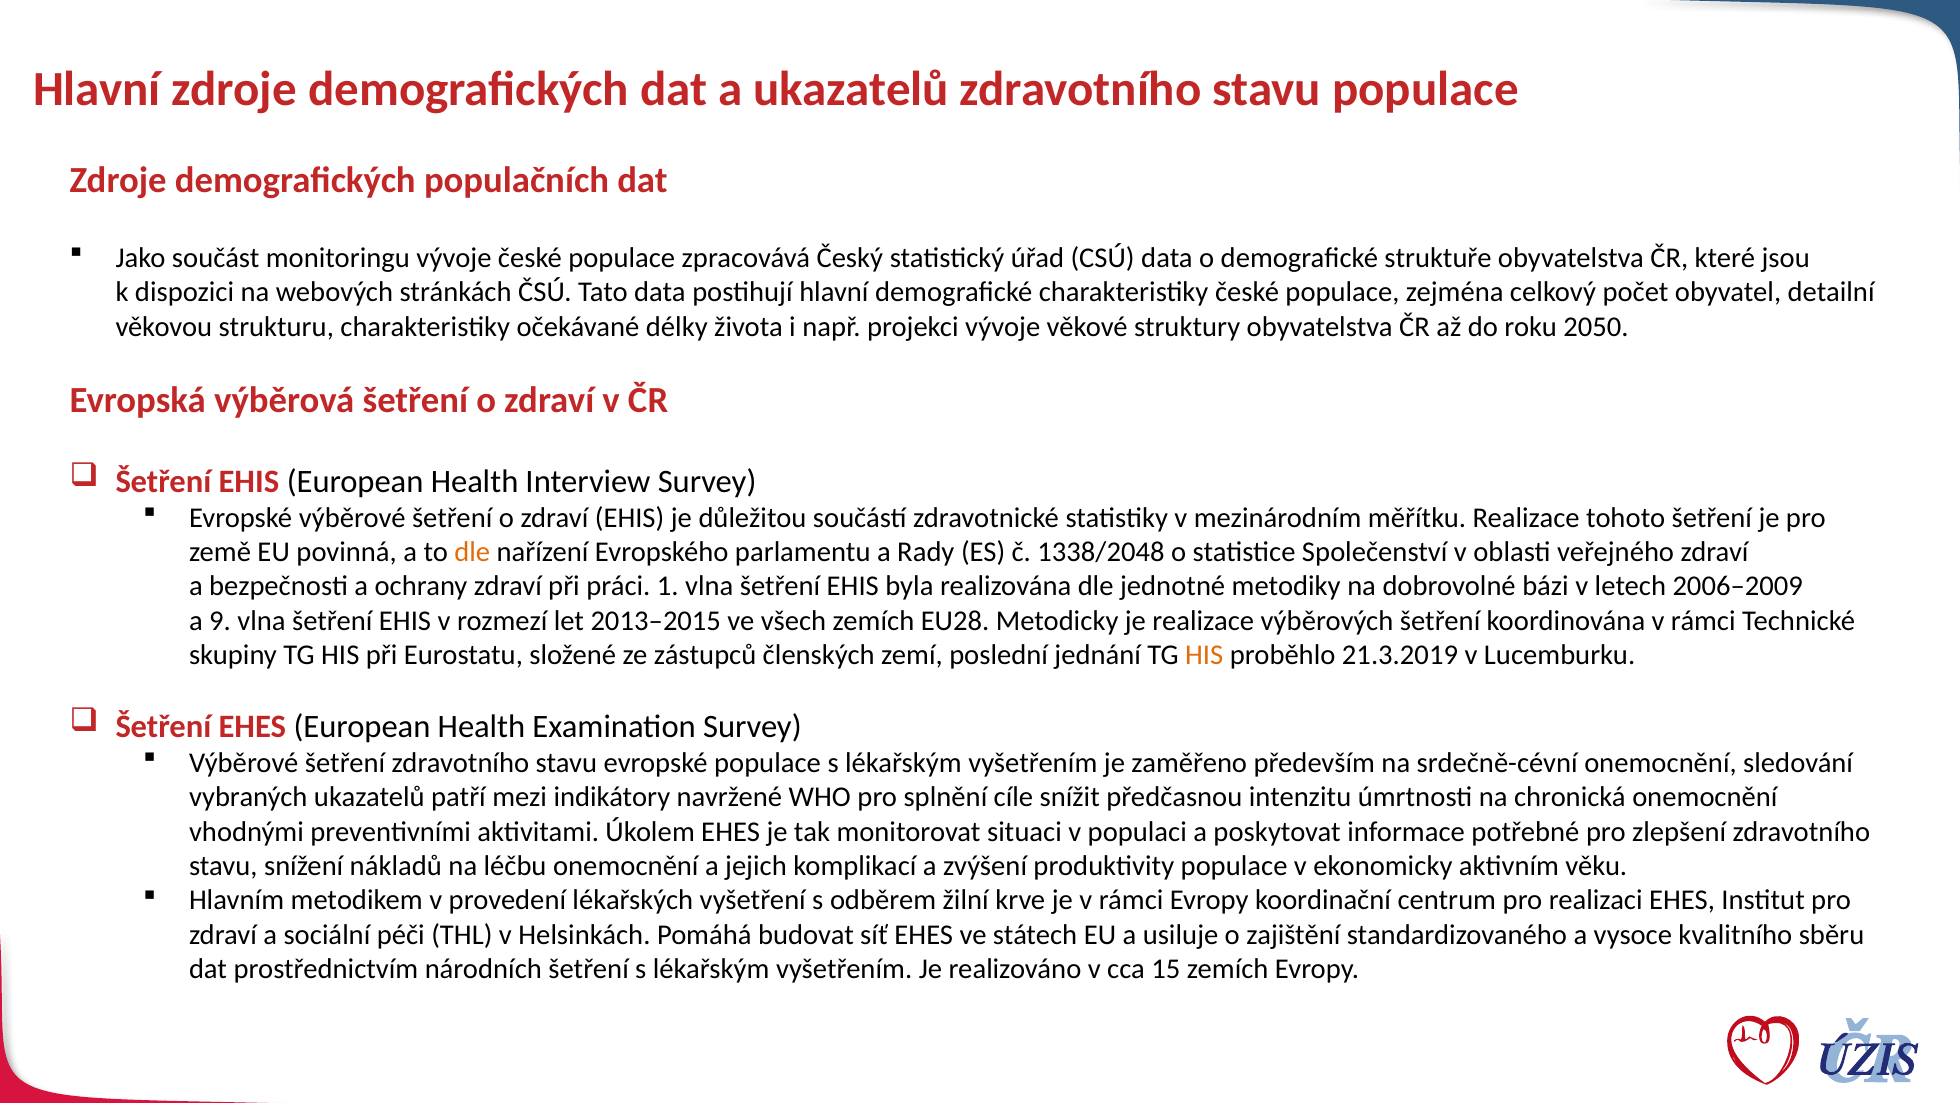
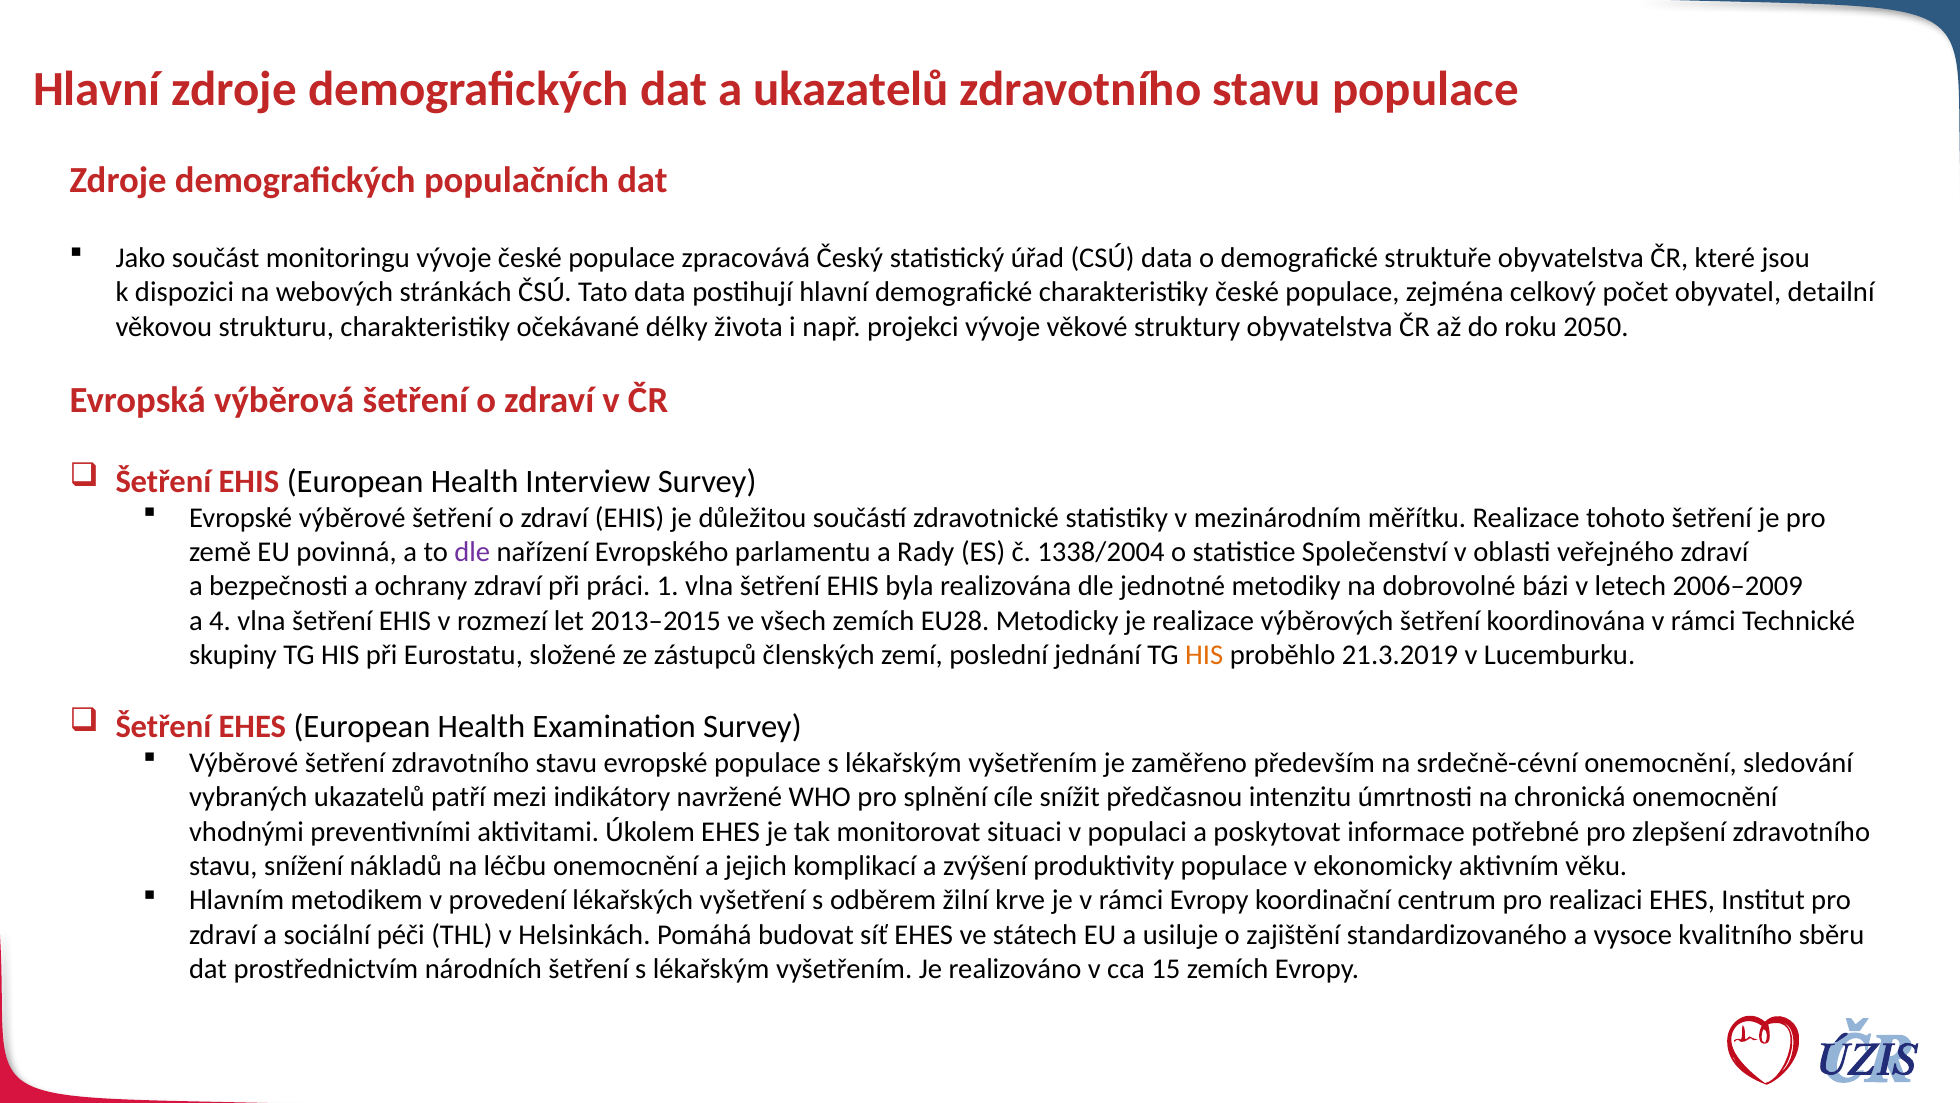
dle colour: orange -> purple (472, 552)
1338/2048: 1338/2048 -> 1338/2004 (1101, 552)
9: 9 -> 4 (220, 621)
